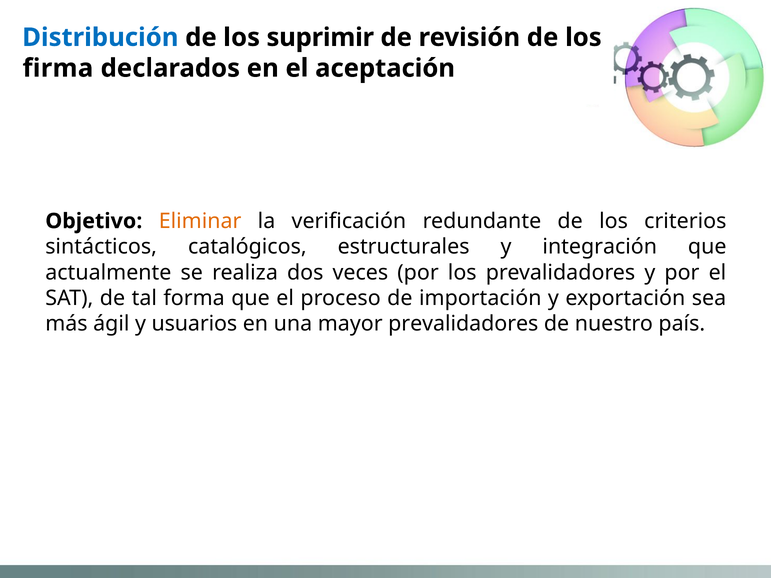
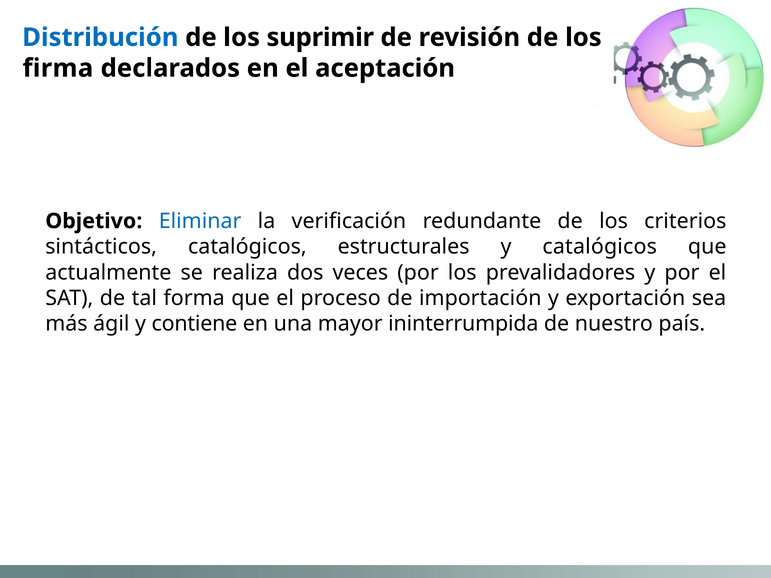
Eliminar colour: orange -> blue (200, 221)
y integración: integración -> catalógicos (600, 247)
usuarios: usuarios -> contiene (194, 324)
mayor prevalidadores: prevalidadores -> ininterrumpida (463, 324)
